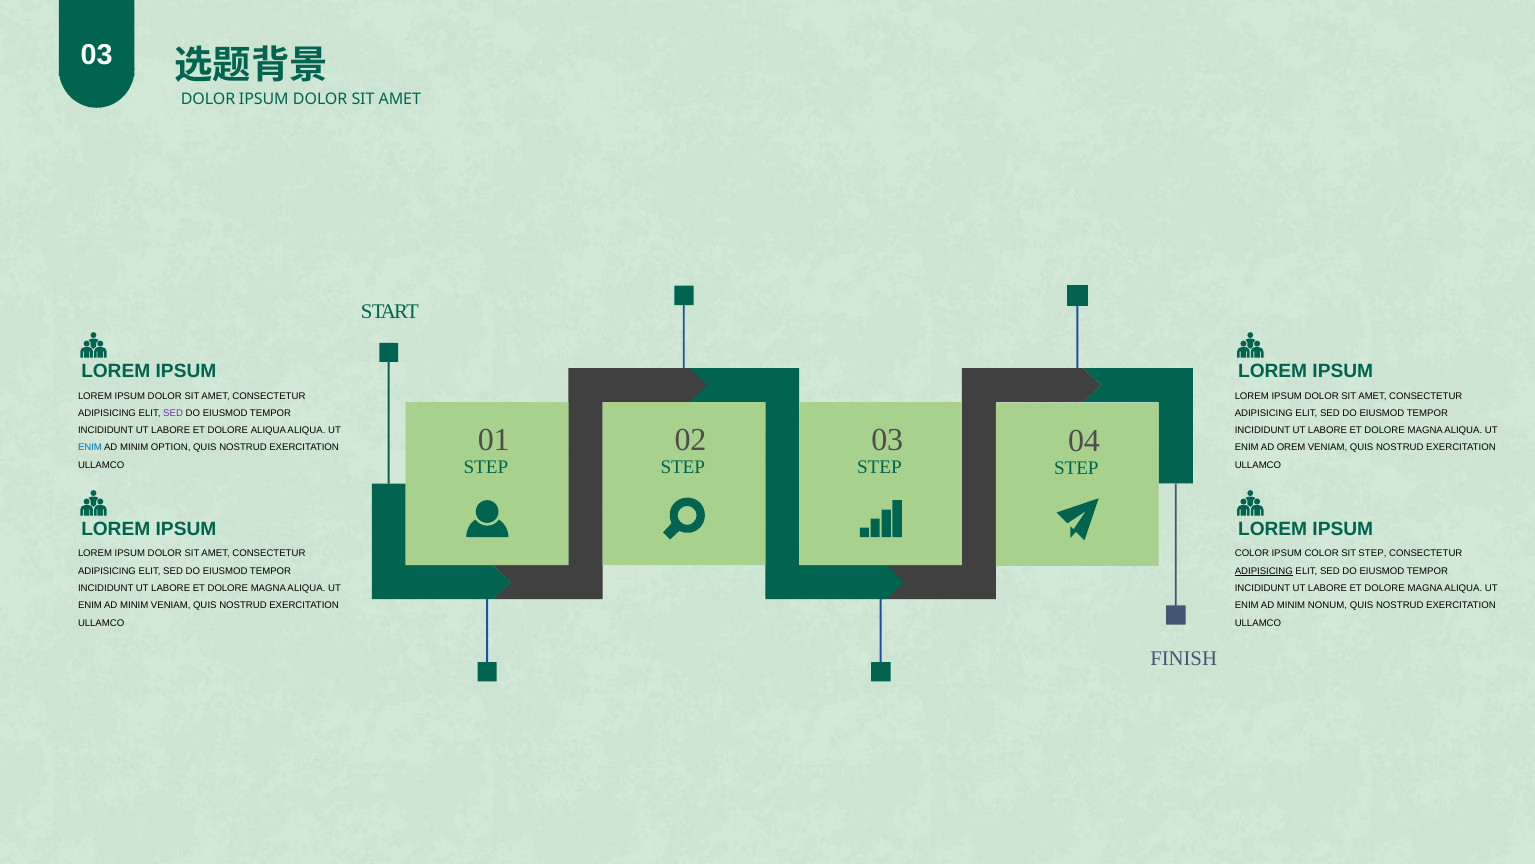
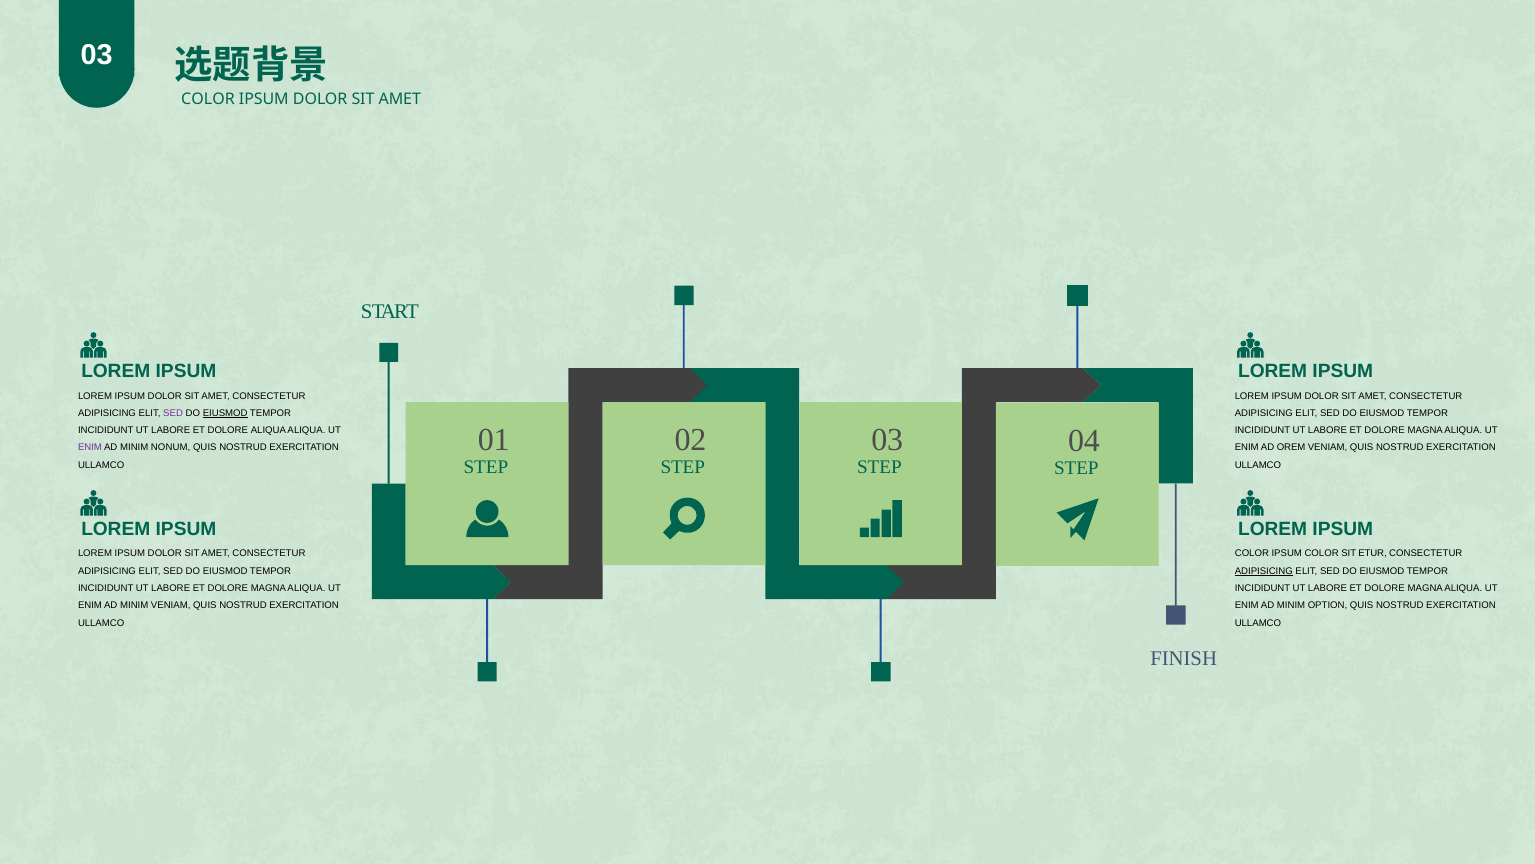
DOLOR: DOLOR -> COLOR (208, 99)
EIUSMOD underline: none -> present (225, 413)
ENIM colour: blue -> purple (90, 447)
OPTION: OPTION -> NONUM (171, 447)
SIT STEP: STEP -> ETUR (1372, 553)
NONUM: NONUM -> OPTION (1328, 605)
